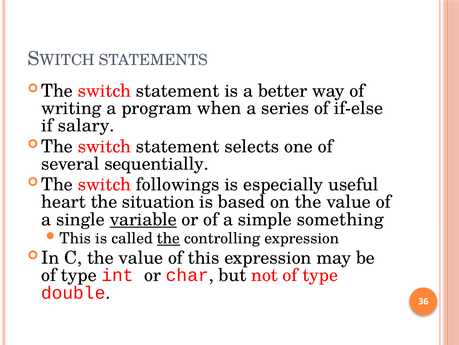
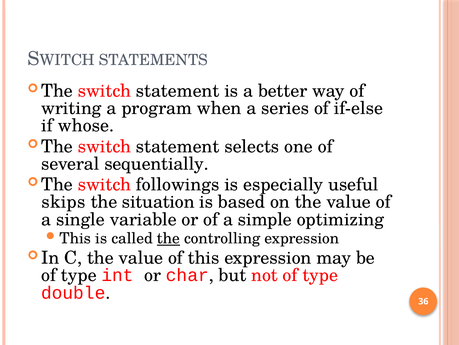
salary: salary -> whose (86, 125)
heart: heart -> skips (63, 202)
variable underline: present -> none (143, 219)
something: something -> optimizing (340, 219)
